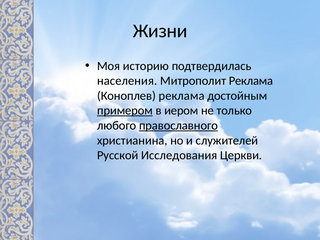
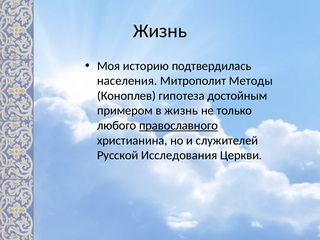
Жизни: Жизни -> Жизнь (160, 31)
Митрополит Реклама: Реклама -> Методы (251, 81)
Коноплев реклама: реклама -> гипотеза (182, 96)
примером underline: present -> none (125, 111)
в иером: иером -> жизнь (181, 111)
